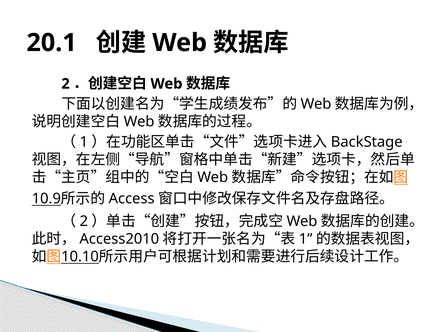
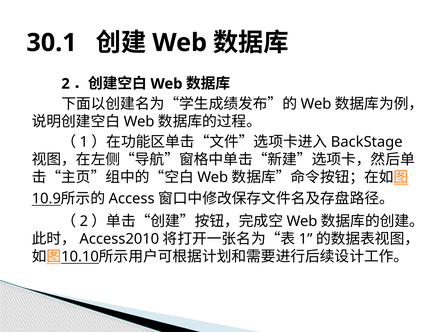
20.1: 20.1 -> 30.1 (52, 43)
